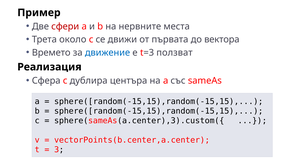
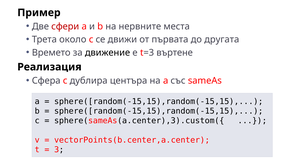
вектора: вектора -> другата (222, 40)
движение colour: blue -> black (108, 53)
ползват: ползват -> въртене (175, 53)
